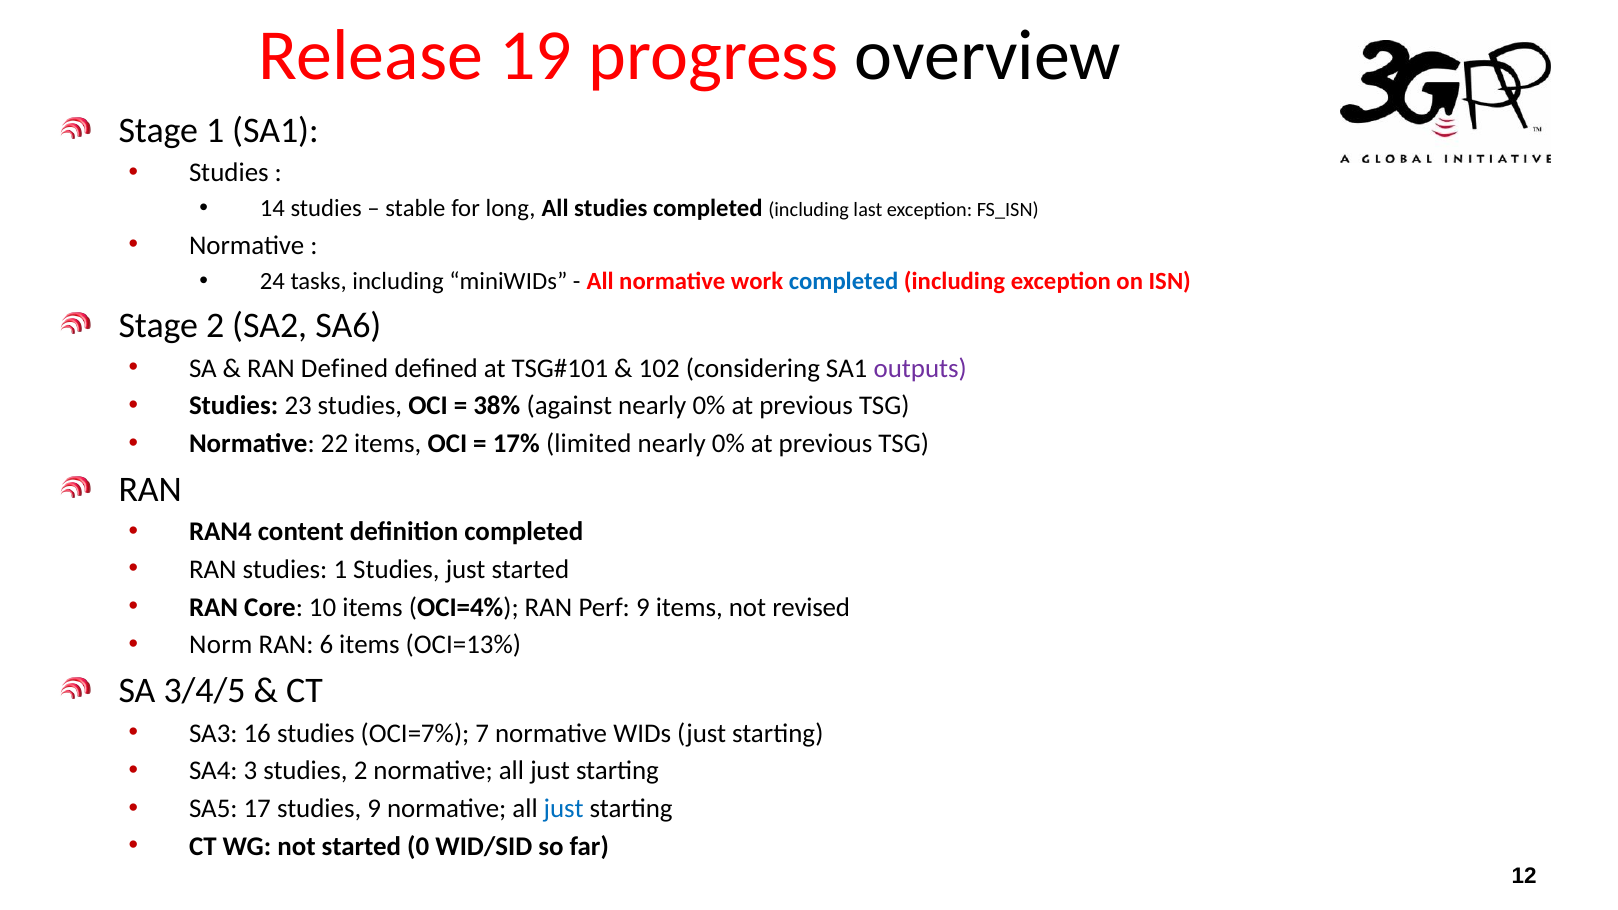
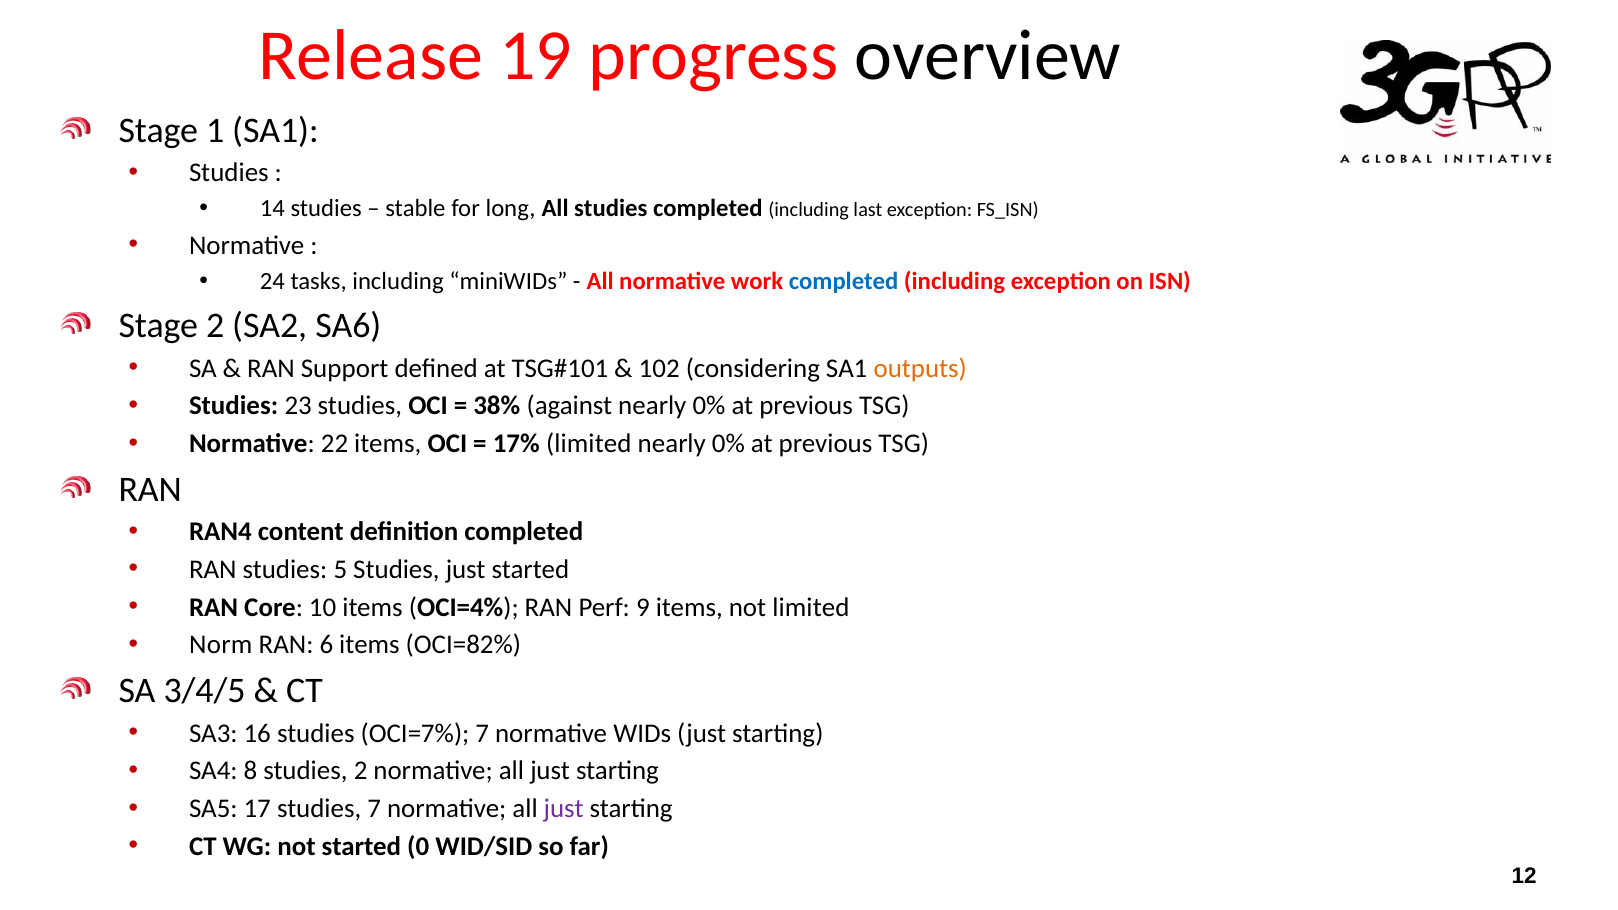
RAN Defined: Defined -> Support (345, 368)
outputs colour: purple -> orange (920, 368)
studies 1: 1 -> 5 (340, 570)
not revised: revised -> limited (811, 607)
OCI=13%: OCI=13% -> OCI=82% (463, 645)
3: 3 -> 8 (250, 771)
studies 9: 9 -> 7 (374, 809)
just colour: blue -> purple (564, 809)
